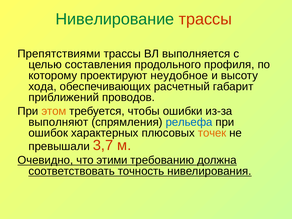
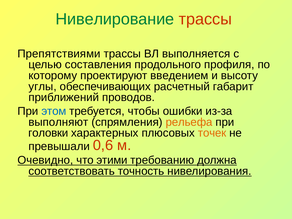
неудобное: неудобное -> введением (179, 76)
хода: хода -> углы (43, 86)
этом colour: orange -> blue (54, 111)
рельефа colour: blue -> orange (189, 122)
ошибок: ошибок -> головки (48, 133)
3,7: 3,7 -> 0,6 (103, 145)
